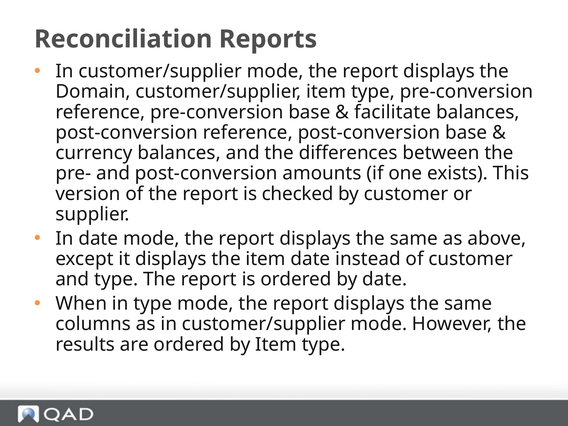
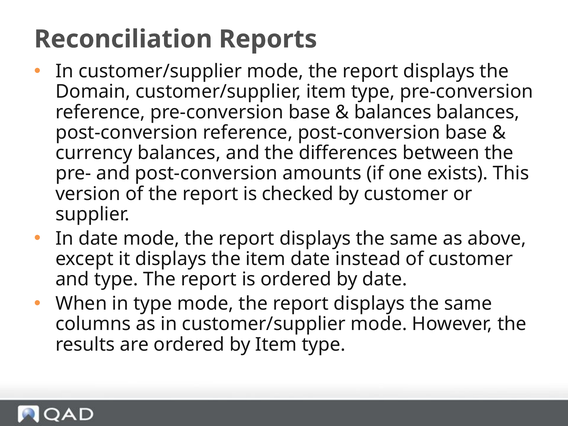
facilitate: facilitate -> balances (393, 112)
